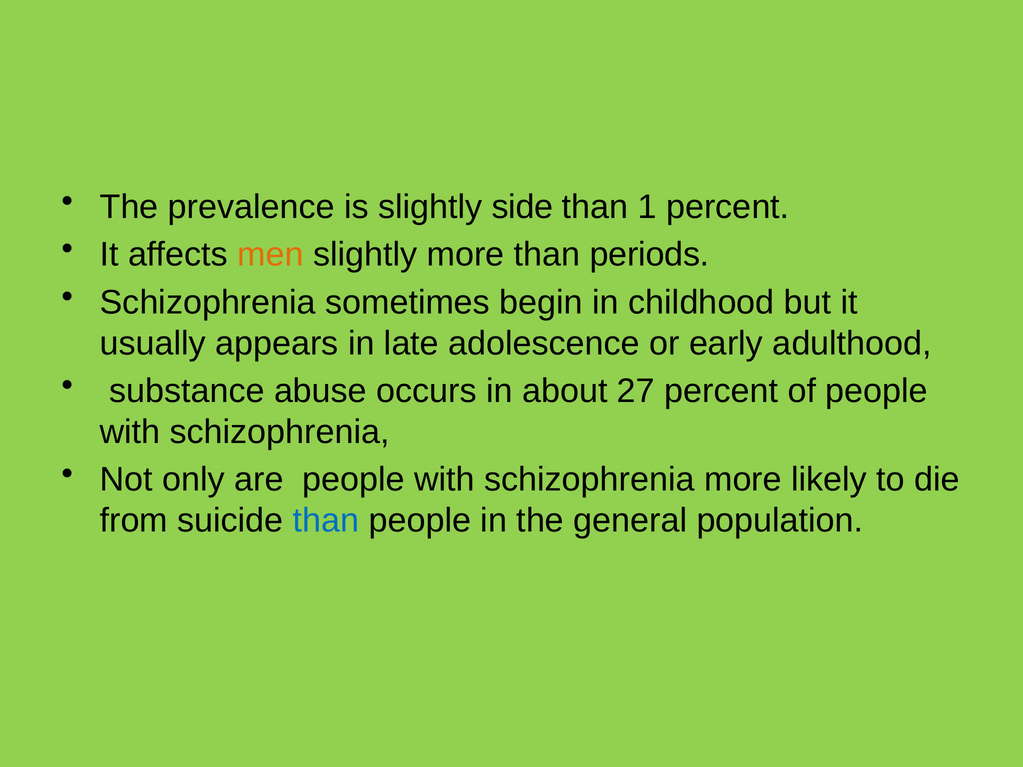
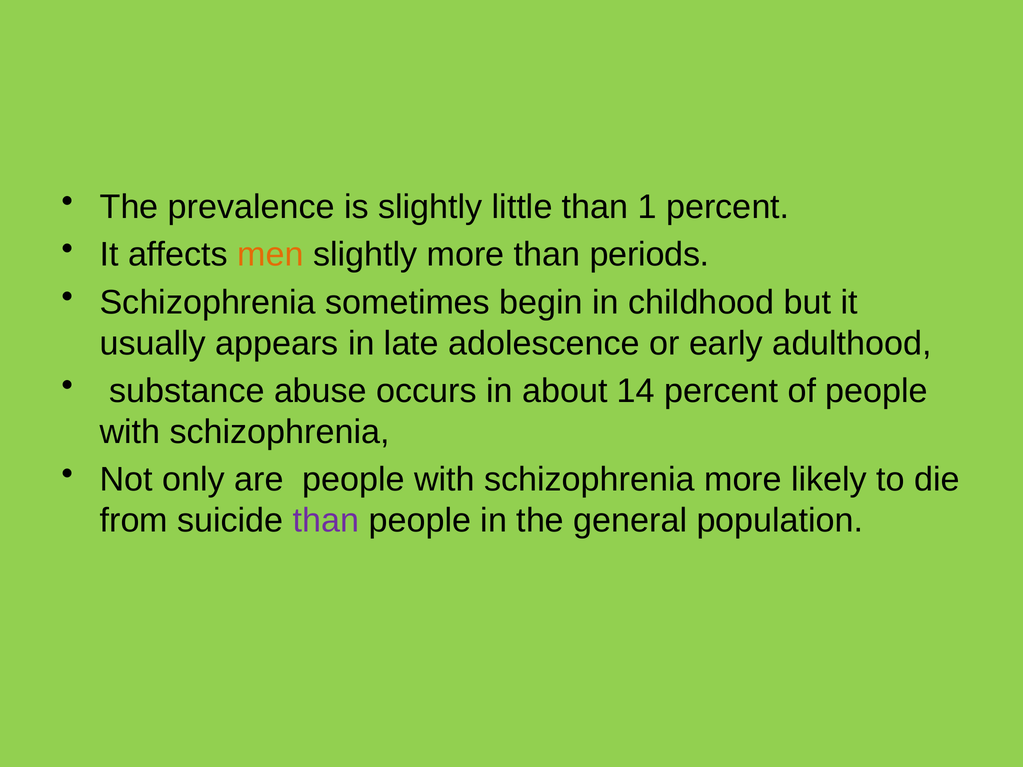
side: side -> little (522, 207)
27: 27 -> 14 (636, 391)
than colour: blue -> purple (326, 521)
